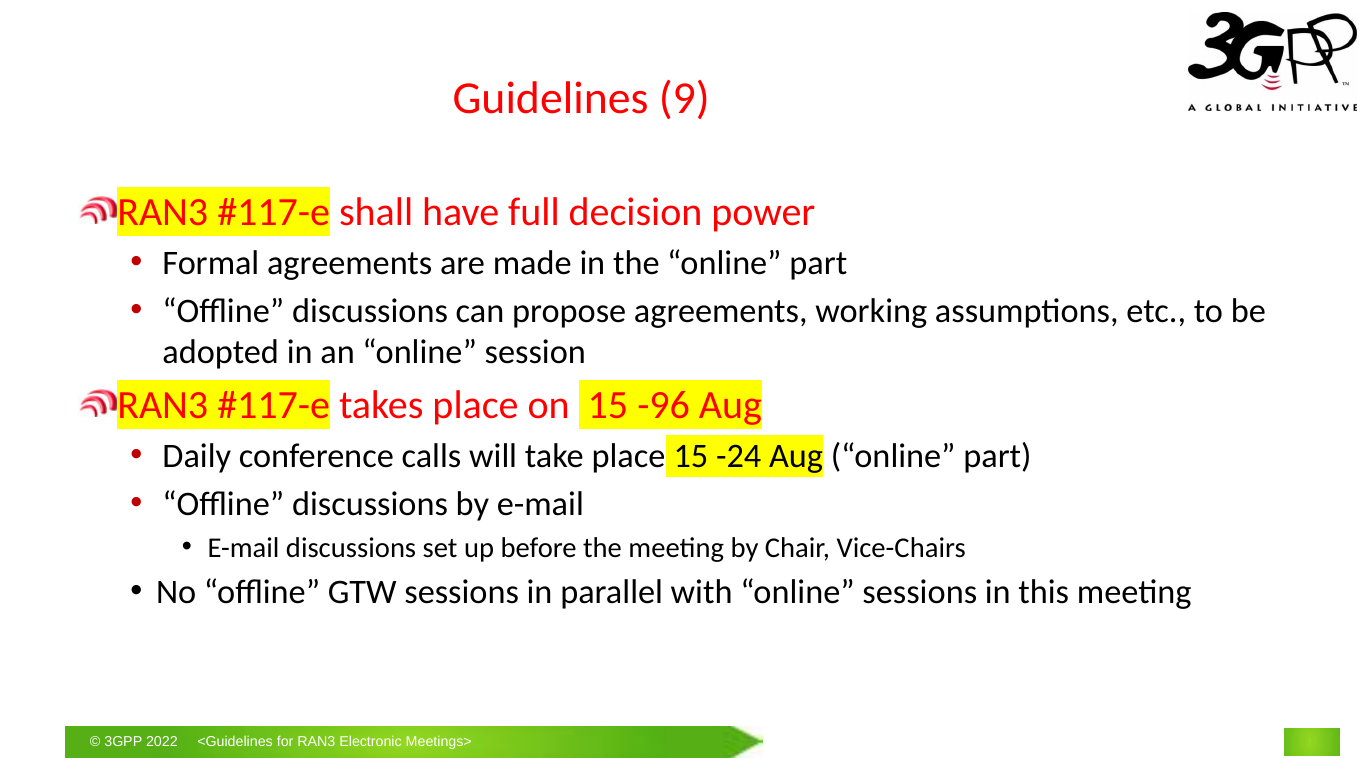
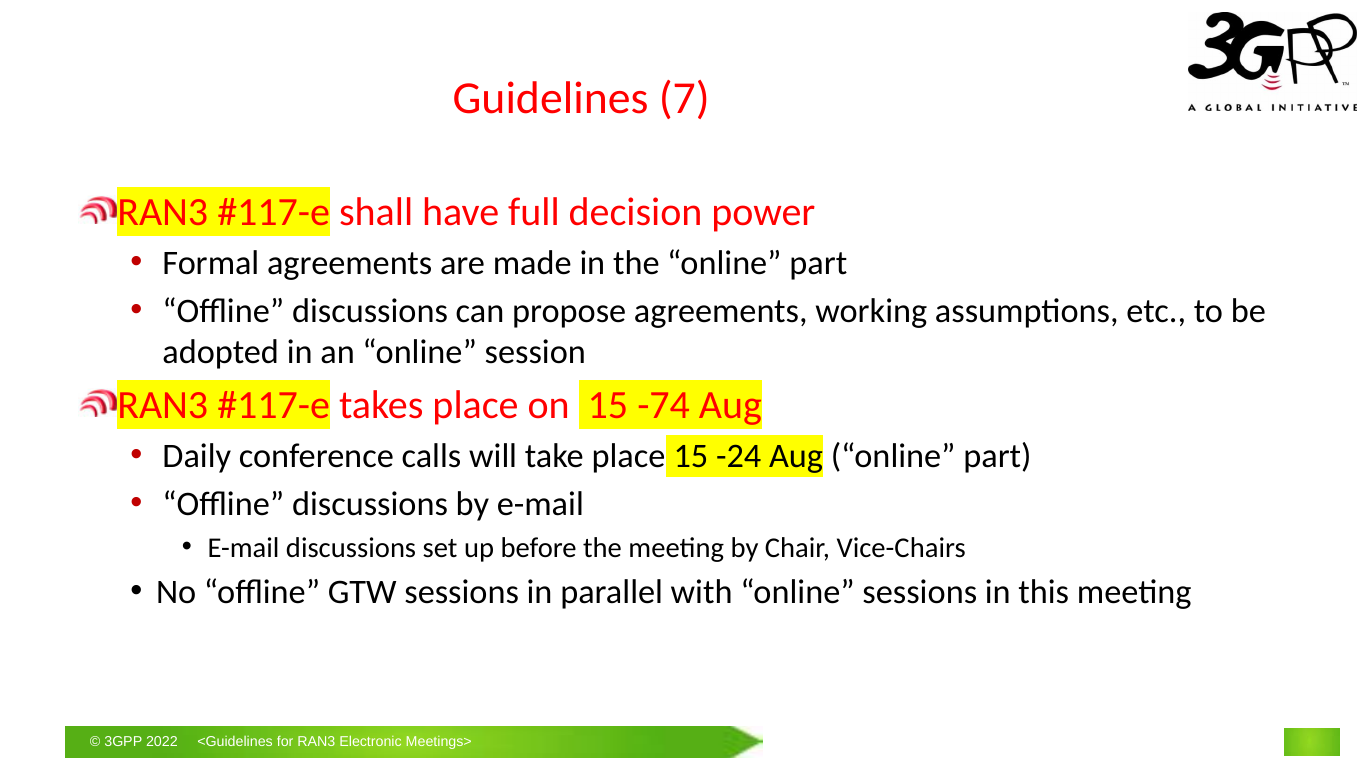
9: 9 -> 7 (684, 98)
-96: -96 -> -74 (664, 405)
